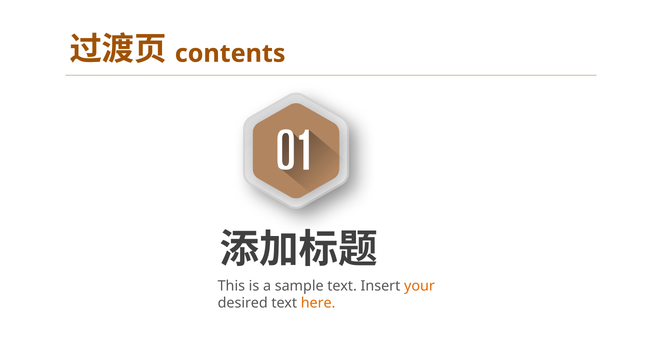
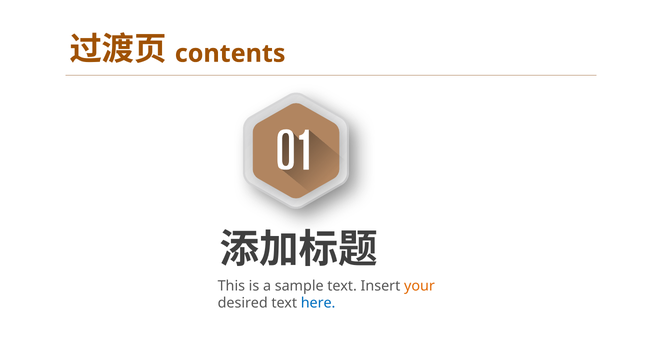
here colour: orange -> blue (318, 303)
